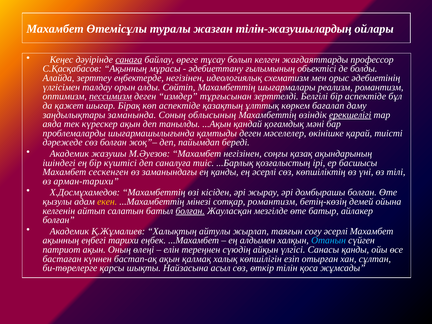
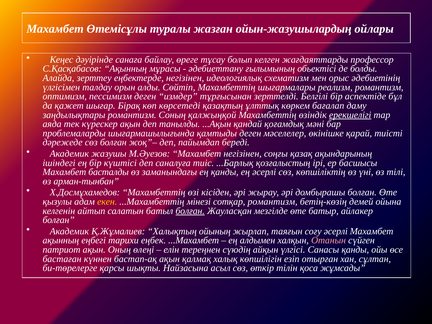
тілін-жазушылардың: тілін-жазушылардың -> ойын-жазушылардың (294, 29)
санаға underline: present -> none (129, 60)
пессимизм underline: present -> none (111, 96)
көп аспектіде: аспектіде -> көрсетеді (180, 106)
заңдылықтары заманында: заманында -> романтизм (132, 115)
облысының: облысының -> қалжыңқой (212, 115)
сескенген: сескенген -> басталды (109, 172)
арман-тарихи: арман-тарихи -> арман-тынбан (86, 181)
айтулы: айтулы -> ойының (215, 231)
Отанын colour: light blue -> pink (329, 240)
